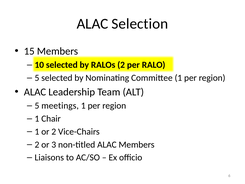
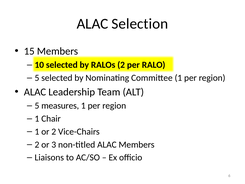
meetings: meetings -> measures (60, 106)
